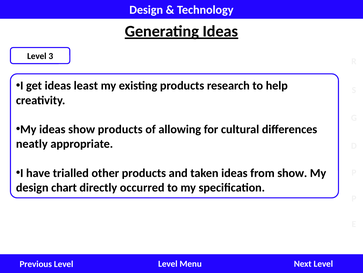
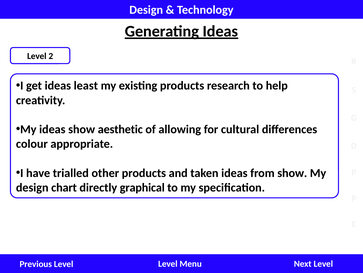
3: 3 -> 2 (51, 56)
show products: products -> aesthetic (120, 129)
neatly: neatly -> colour (32, 144)
occurred: occurred -> graphical (142, 187)
